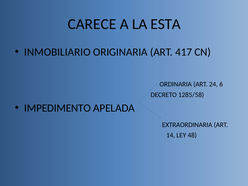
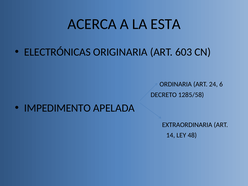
CARECE: CARECE -> ACERCA (92, 24)
INMOBILIARIO: INMOBILIARIO -> ELECTRÓNICAS (57, 52)
417: 417 -> 603 (184, 52)
